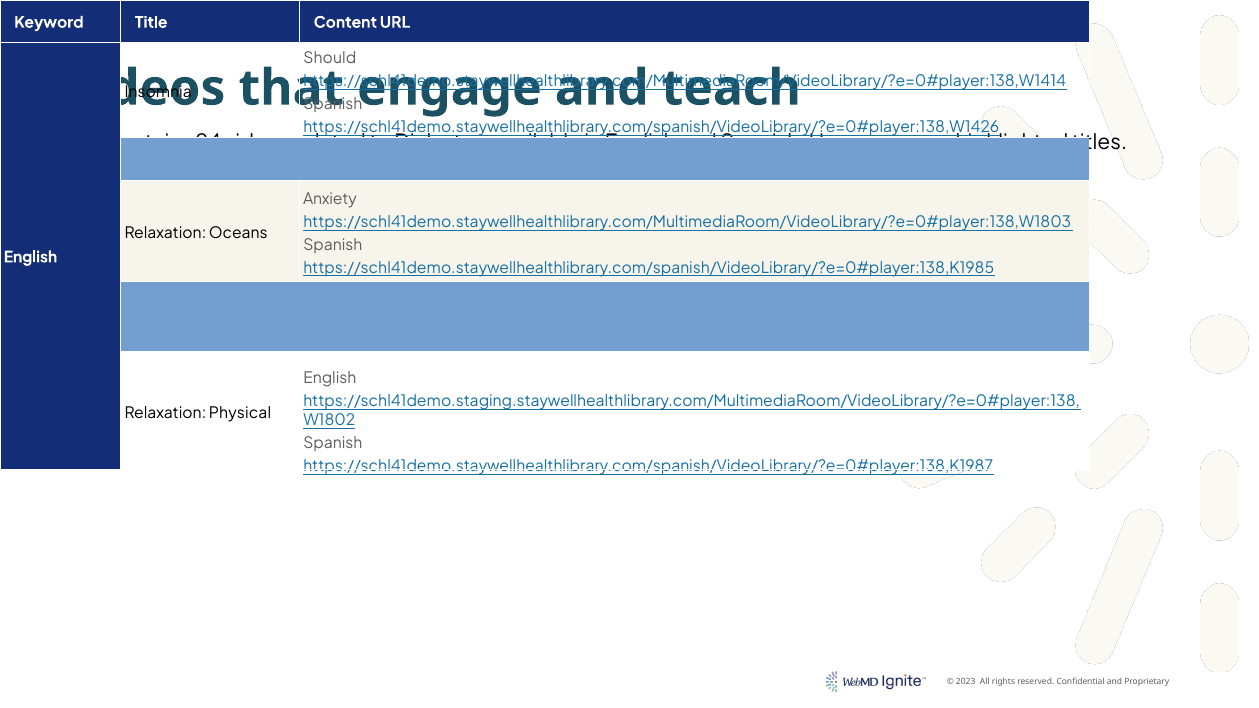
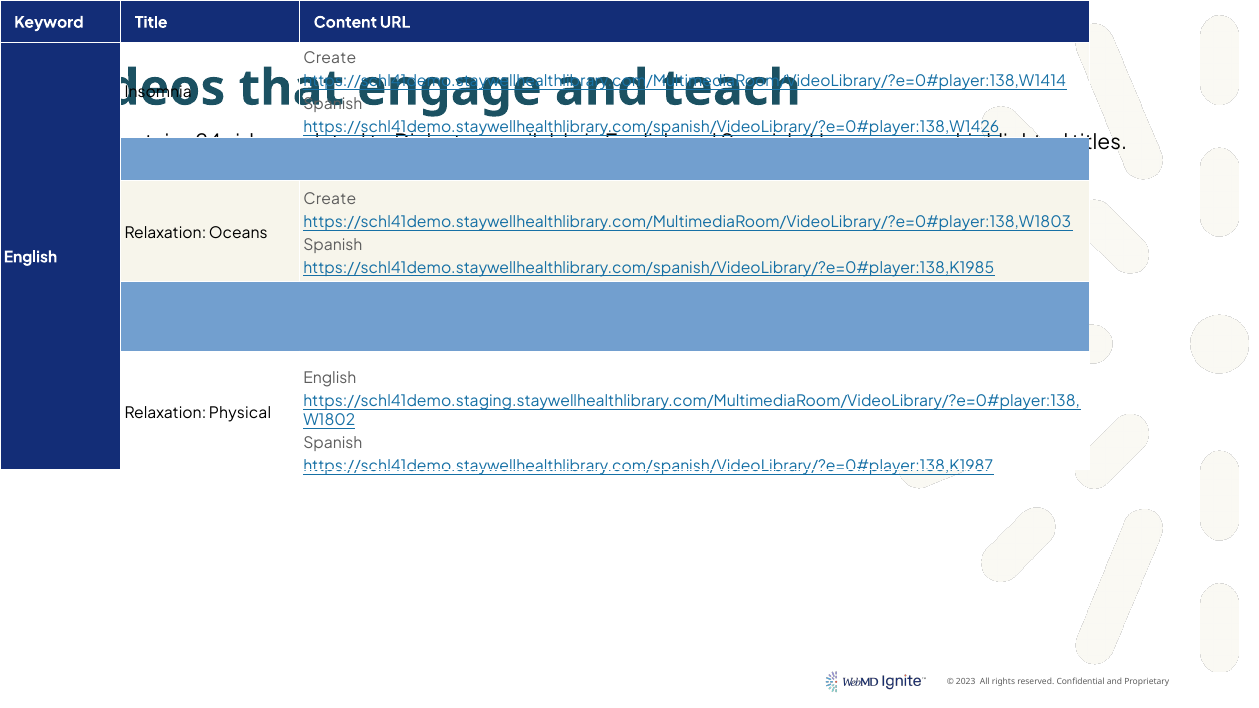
Should: Should -> Create (330, 59)
Anxiety: Anxiety -> Create (330, 200)
